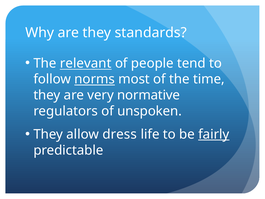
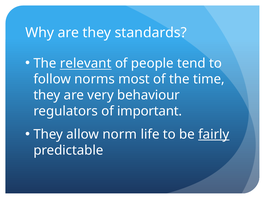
norms underline: present -> none (95, 79)
normative: normative -> behaviour (149, 95)
unspoken: unspoken -> important (150, 111)
dress: dress -> norm (120, 134)
